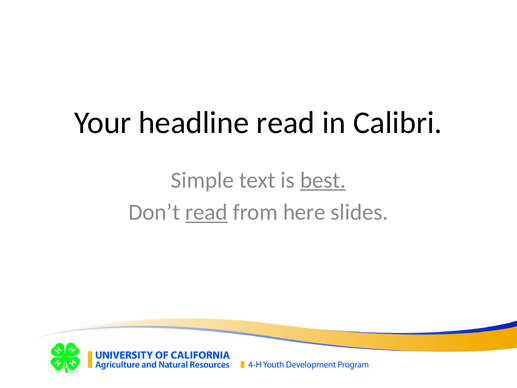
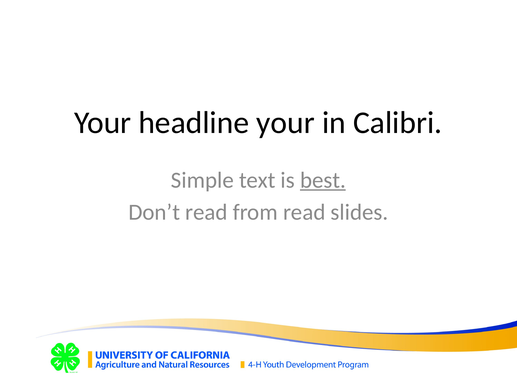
headline read: read -> your (286, 123)
read underline: present -> none (206, 212)
from here: here -> read (304, 212)
